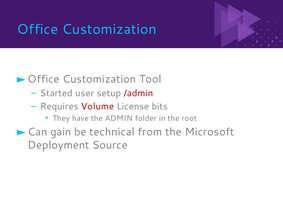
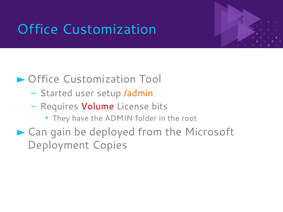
/admin colour: red -> orange (138, 93)
technical: technical -> deployed (112, 132)
Source: Source -> Copies (110, 145)
